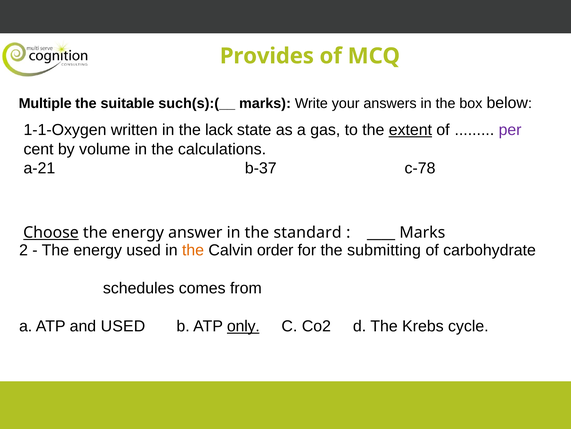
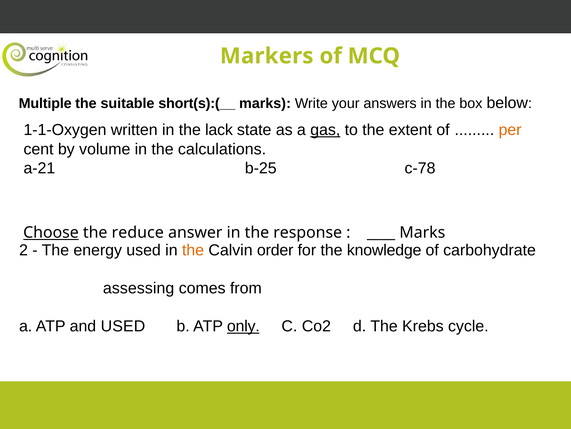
Provides: Provides -> Markers (267, 56)
such(s):(__: such(s):(__ -> short(s):(__ (197, 103)
gas underline: none -> present (325, 130)
extent underline: present -> none (410, 130)
per colour: purple -> orange (510, 130)
b-37: b-37 -> b-25 (261, 168)
energy: energy -> reduce (138, 232)
standard: standard -> response (308, 232)
submitting: submitting -> knowledge (384, 250)
schedules: schedules -> assessing (139, 288)
